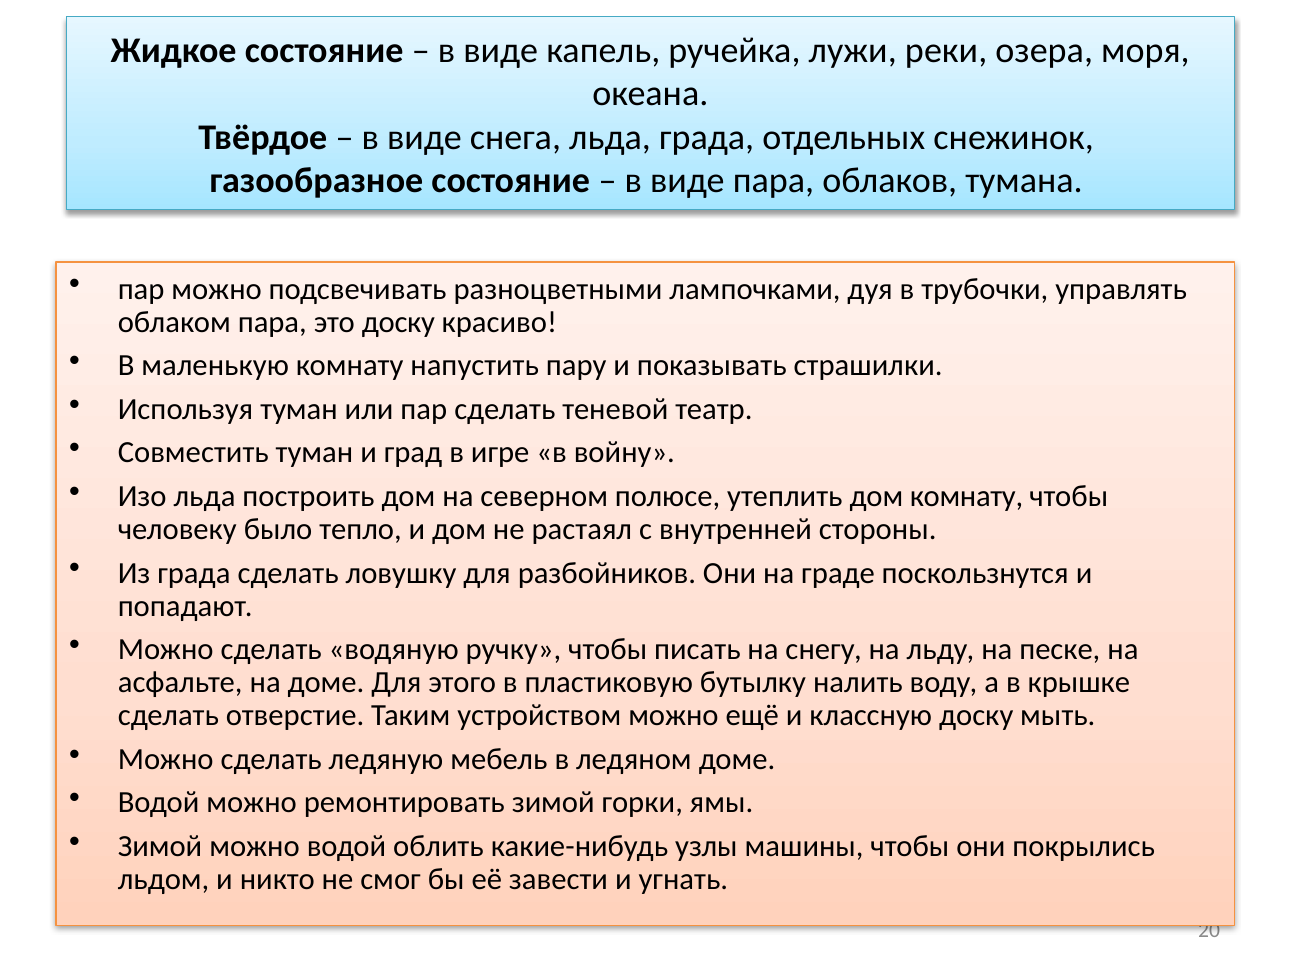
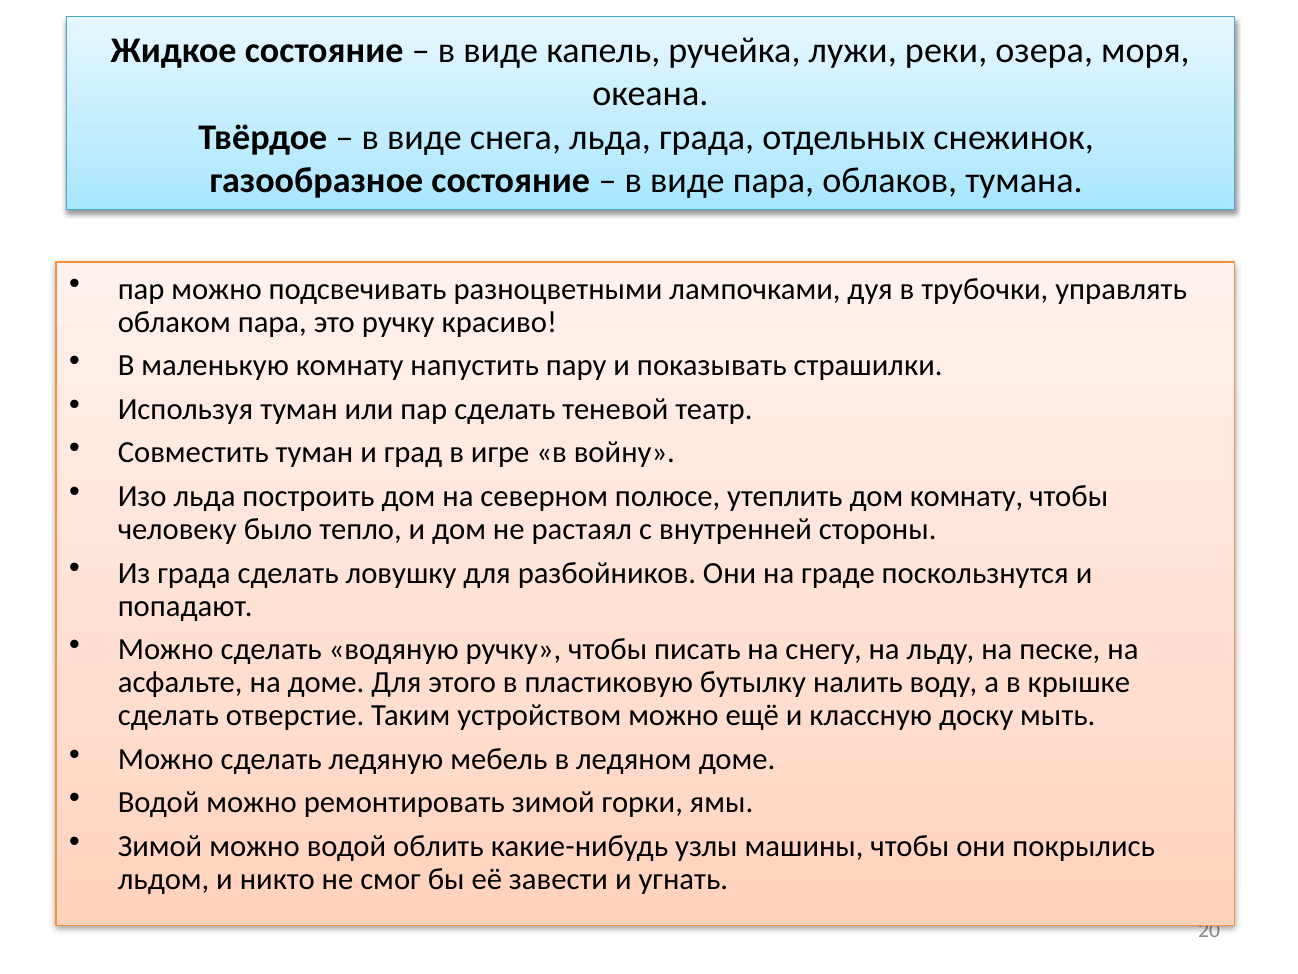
это доску: доску -> ручку (398, 322)
